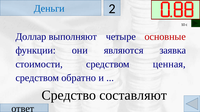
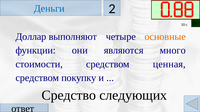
основные colour: red -> orange (165, 37)
заявка: заявка -> много (173, 51)
обратно: обратно -> покупку (79, 78)
составляют: составляют -> следующих (133, 96)
